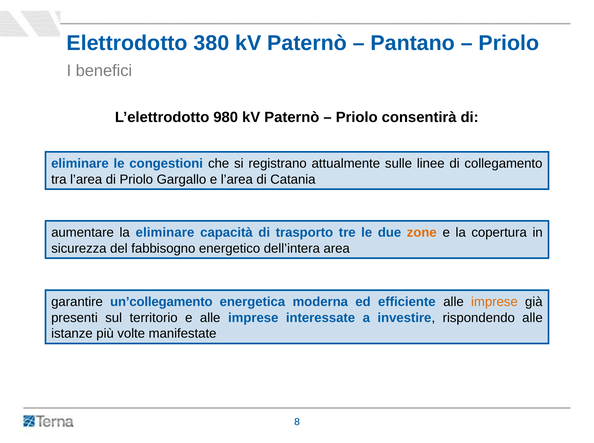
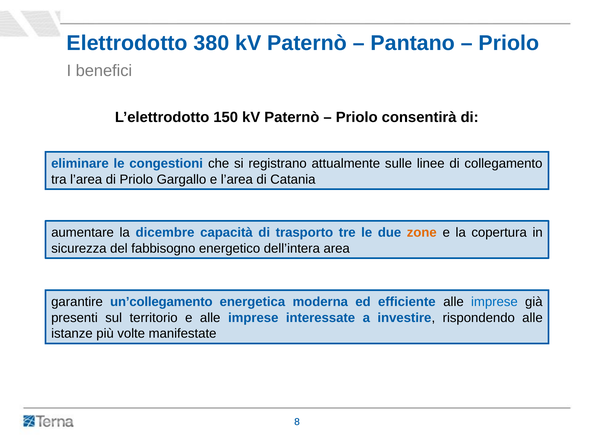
980: 980 -> 150 (226, 117)
la eliminare: eliminare -> dicembre (165, 232)
imprese colour: orange -> blue (494, 302)
